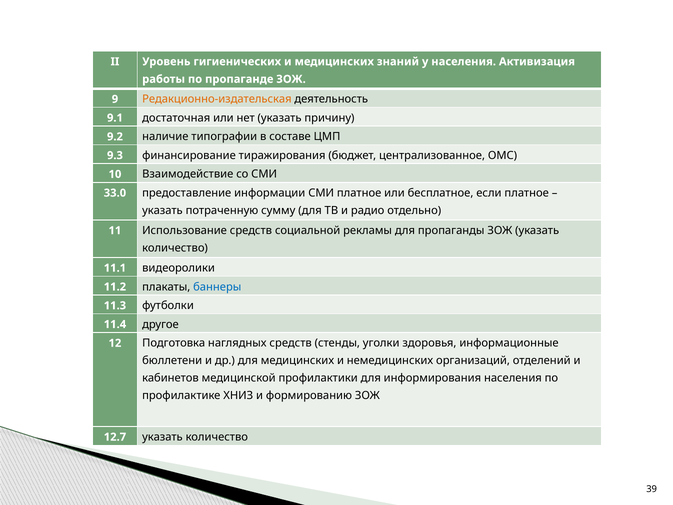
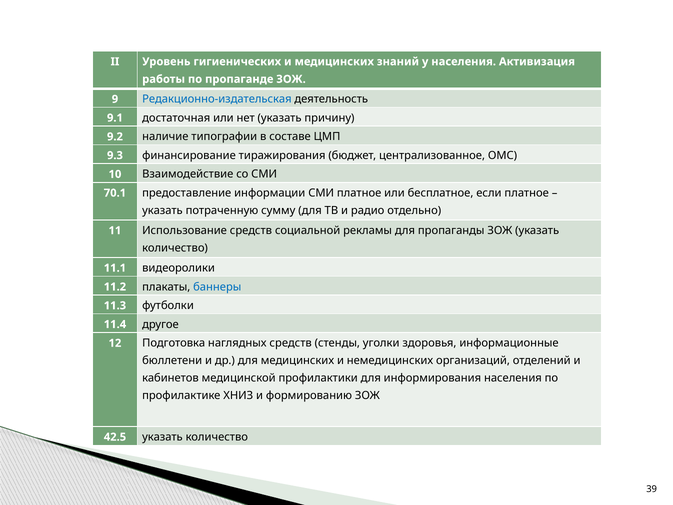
Редакционно-издательская colour: orange -> blue (217, 99)
33.0: 33.0 -> 70.1 (115, 193)
12.7: 12.7 -> 42.5 (115, 437)
